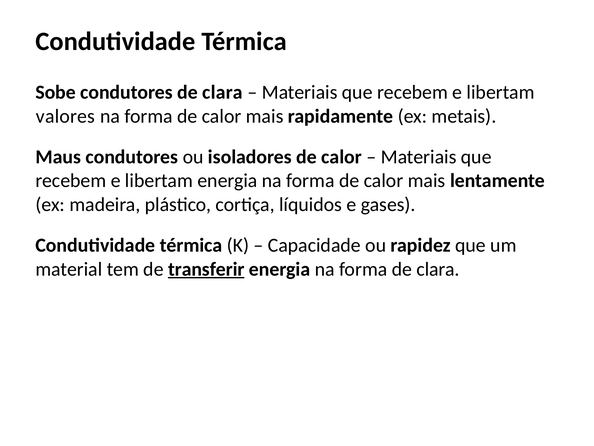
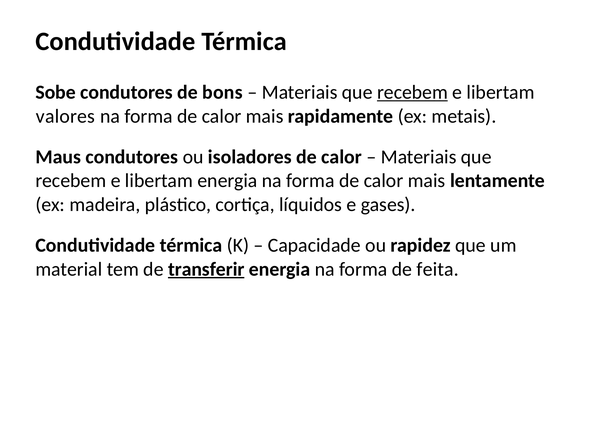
condutores de clara: clara -> bons (222, 92)
recebem underline: none -> present (412, 92)
forma de clara: clara -> feita (438, 269)
